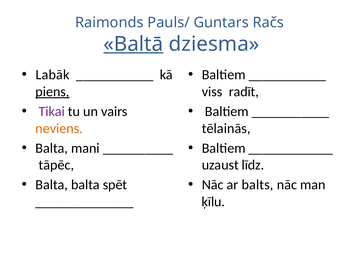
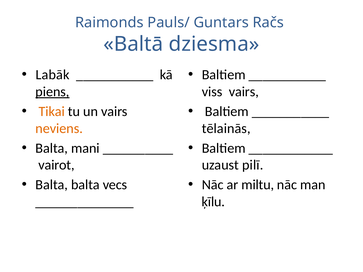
Baltā underline: present -> none (133, 44)
viss radīt: radīt -> vairs (244, 92)
Tikai colour: purple -> orange (52, 112)
tāpēc: tāpēc -> vairot (56, 165)
līdz: līdz -> pilī (253, 165)
spēt: spēt -> vecs (115, 185)
balts: balts -> miltu (258, 185)
